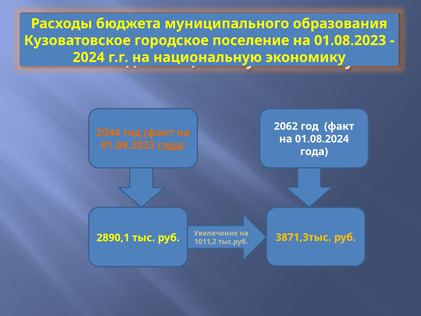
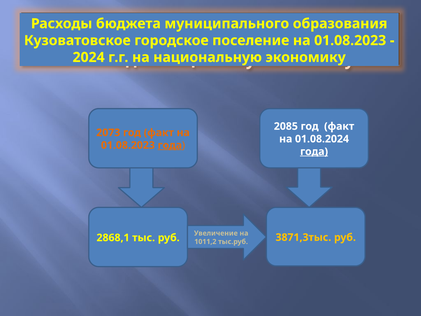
2062: 2062 -> 2085 (286, 126)
2044: 2044 -> 2073 (108, 133)
года underline: none -> present (314, 151)
2890,1: 2890,1 -> 2868,1 (113, 238)
